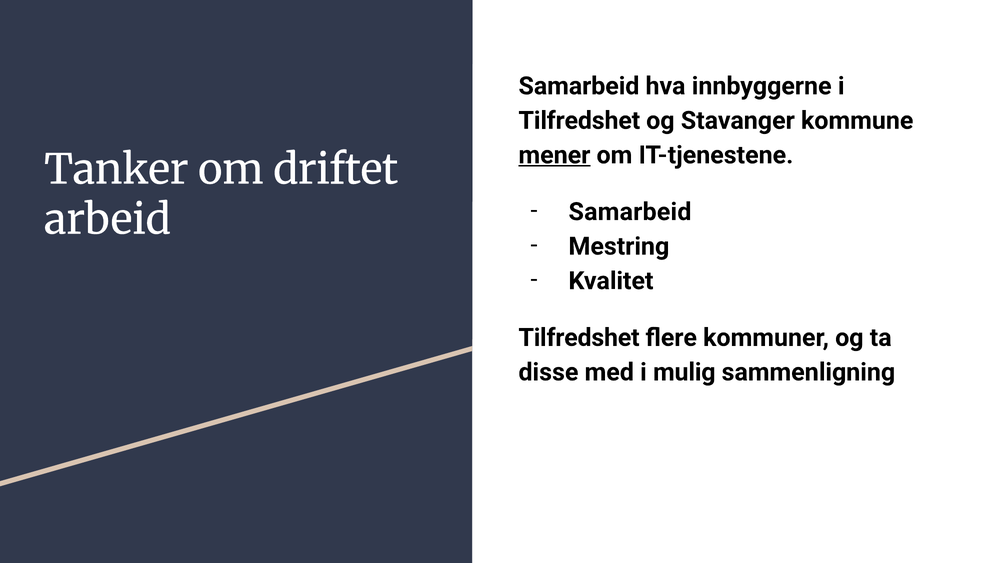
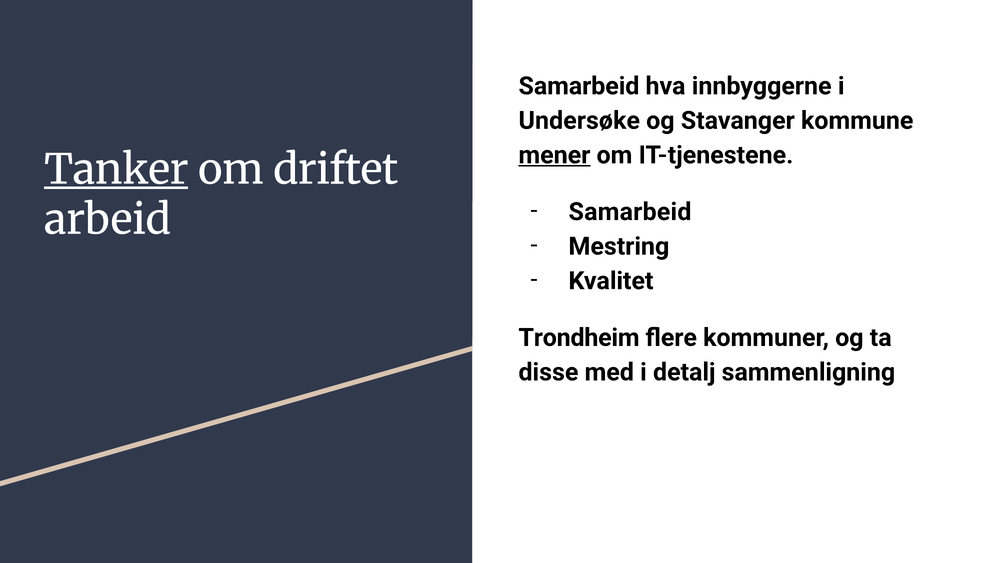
Tilfredshet: Tilfredshet -> Undersøke (579, 121)
Tanker underline: none -> present (116, 170)
Tilfredshet: Tilfredshet -> Trondheim (579, 338)
mulig: mulig -> detalj (684, 372)
